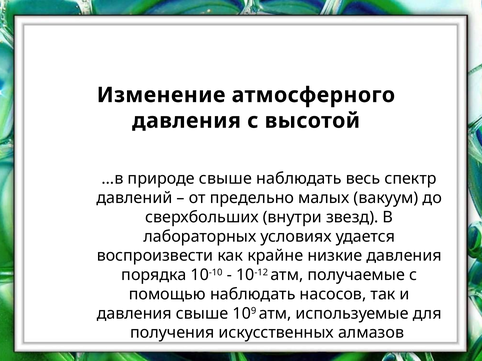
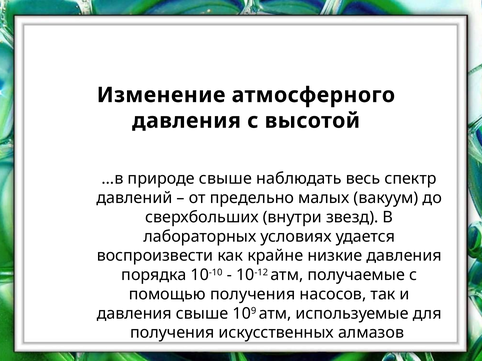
помощью наблюдать: наблюдать -> получения (253, 295)
